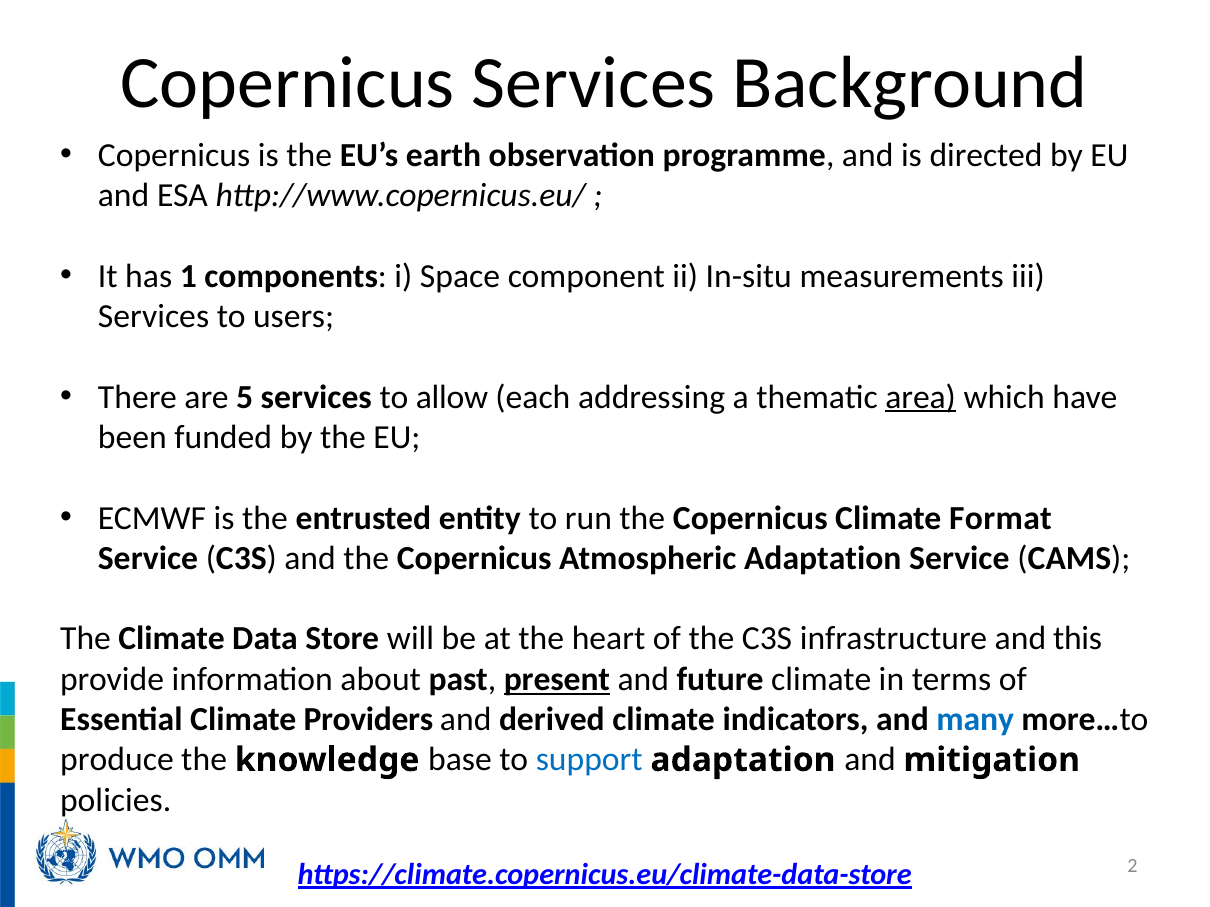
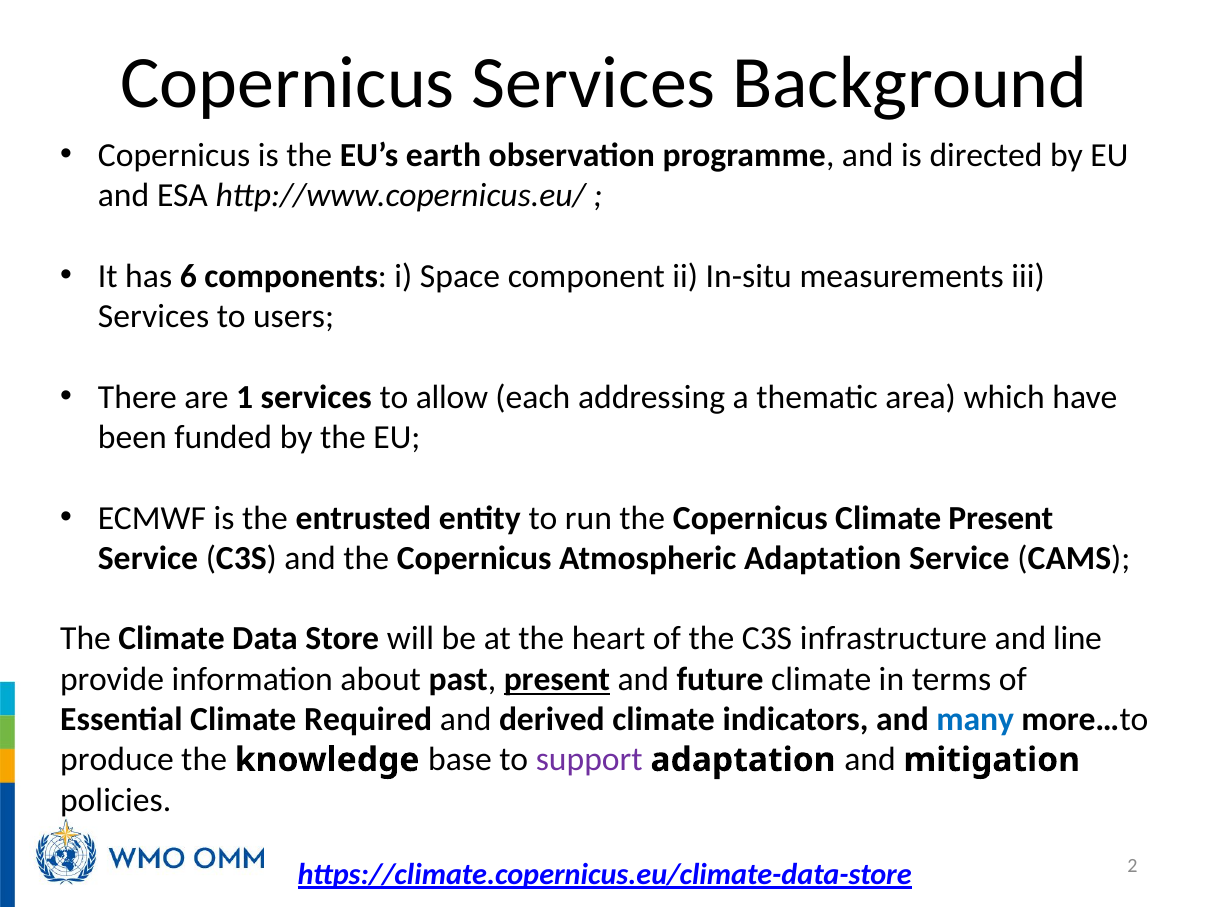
1: 1 -> 6 (188, 276)
5: 5 -> 1 (245, 397)
area underline: present -> none (921, 397)
Climate Format: Format -> Present (1001, 518)
this: this -> line (1078, 639)
Providers: Providers -> Required (368, 720)
support colour: blue -> purple (589, 760)
